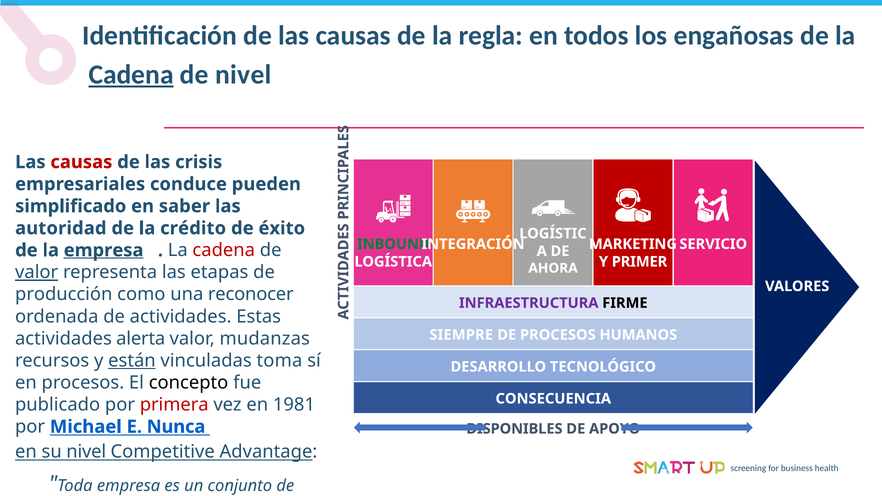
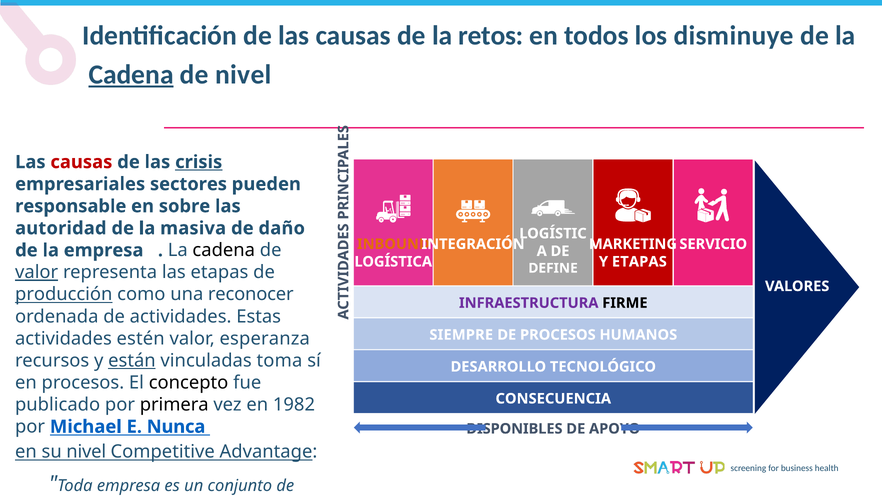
regla: regla -> retos (491, 36)
engañosas: engañosas -> disminuye (734, 36)
crisis underline: none -> present (199, 162)
conduce: conduce -> sectores (188, 184)
simplificado: simplificado -> responsable (71, 206)
saber: saber -> sobre (185, 206)
crédito: crédito -> masiva (193, 228)
éxito: éxito -> daño (282, 228)
INBOUND colour: green -> orange (393, 244)
empresa underline: present -> none (104, 250)
cadena colour: red -> black (224, 250)
Y PRIMER: PRIMER -> ETAPAS (639, 262)
AHORA: AHORA -> DEFINE (553, 268)
producción underline: none -> present (64, 294)
alerta: alerta -> estén (141, 339)
mudanzas: mudanzas -> esperanza (265, 339)
primera colour: red -> black (174, 405)
1981: 1981 -> 1982 (294, 405)
